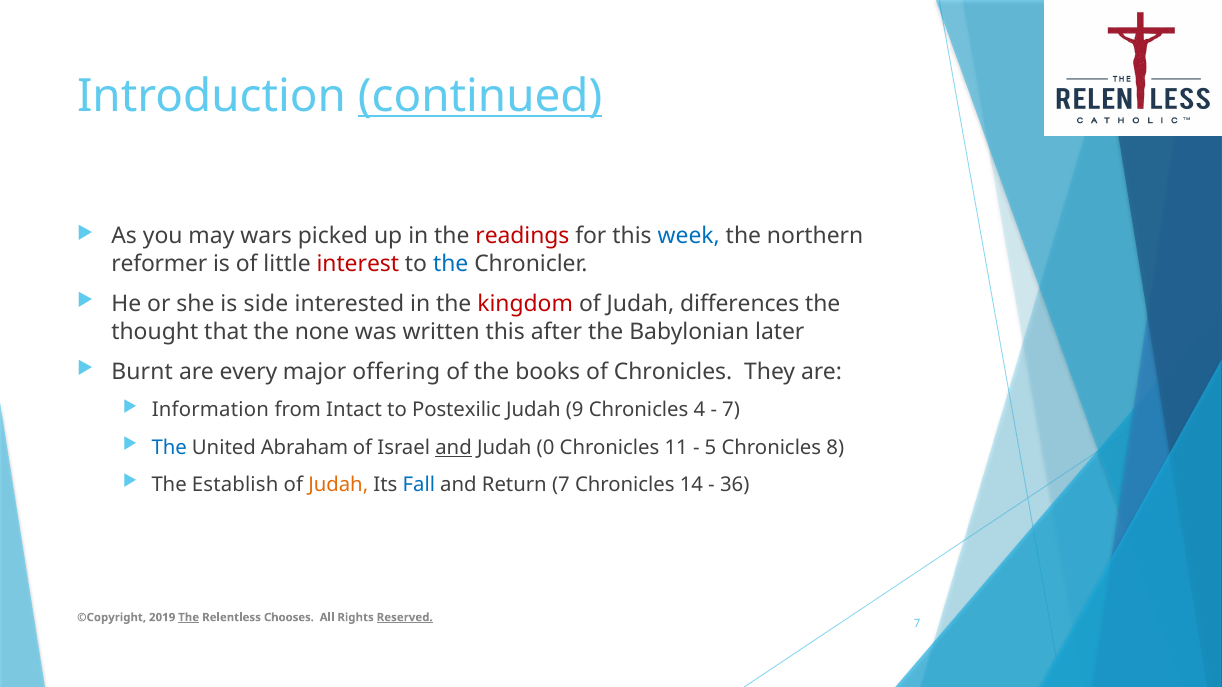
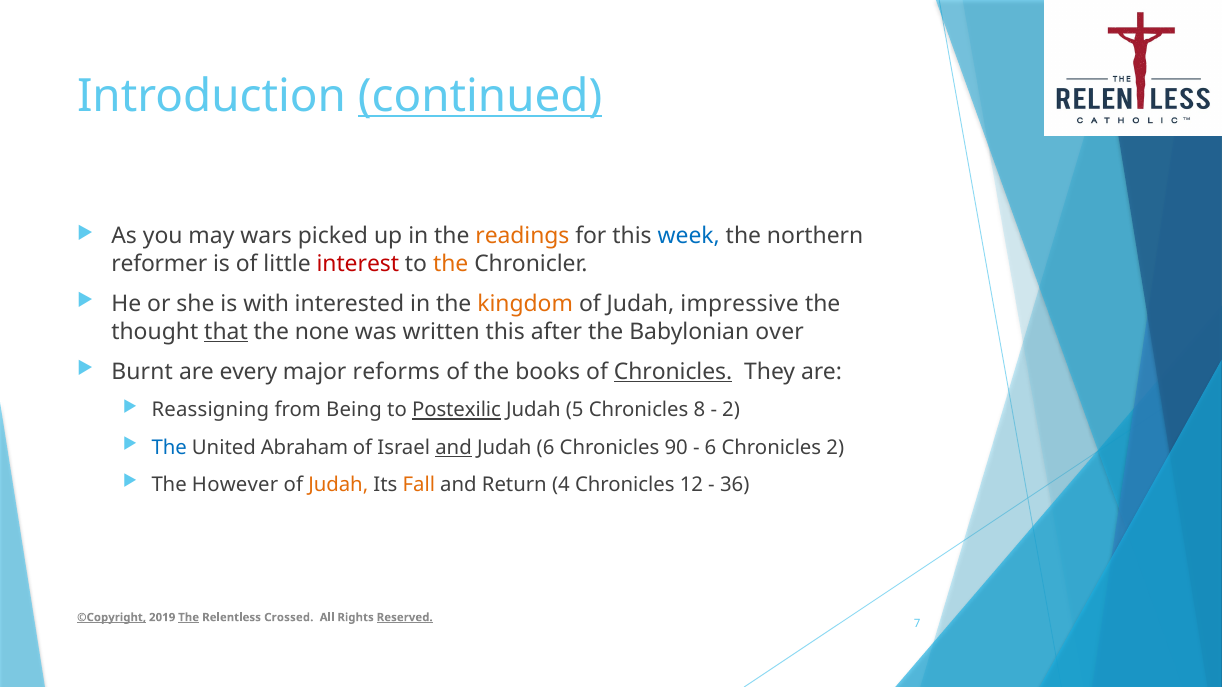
readings colour: red -> orange (522, 236)
the colour: blue -> orange (451, 264)
side: side -> with (266, 304)
kingdom colour: red -> orange (525, 304)
differences: differences -> impressive (740, 304)
that underline: none -> present (226, 332)
later: later -> over (780, 332)
offering: offering -> reforms (396, 372)
Chronicles underline: none -> present (673, 372)
Information: Information -> Reassigning (210, 410)
Intact: Intact -> Being (354, 410)
Postexilic underline: none -> present (456, 410)
9: 9 -> 5 (575, 410)
4: 4 -> 8 (699, 410)
7: 7 -> 2 (731, 410)
Judah 0: 0 -> 6 (546, 448)
11: 11 -> 90 (676, 448)
5: 5 -> 6 (711, 448)
Chronicles 8: 8 -> 2 (835, 448)
Establish: Establish -> However (235, 485)
Fall colour: blue -> orange (419, 485)
Return 7: 7 -> 4 (561, 485)
14: 14 -> 12 (691, 485)
©Copyright underline: none -> present (112, 618)
Chooses: Chooses -> Crossed (289, 618)
